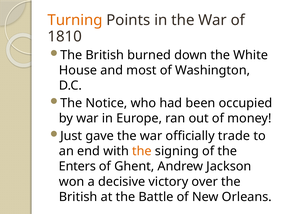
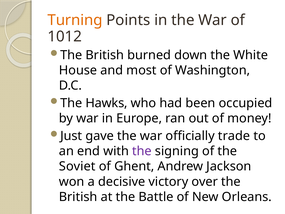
1810: 1810 -> 1012 (65, 36)
Notice: Notice -> Hawks (107, 103)
the colour: orange -> purple (142, 151)
Enters: Enters -> Soviet (77, 166)
